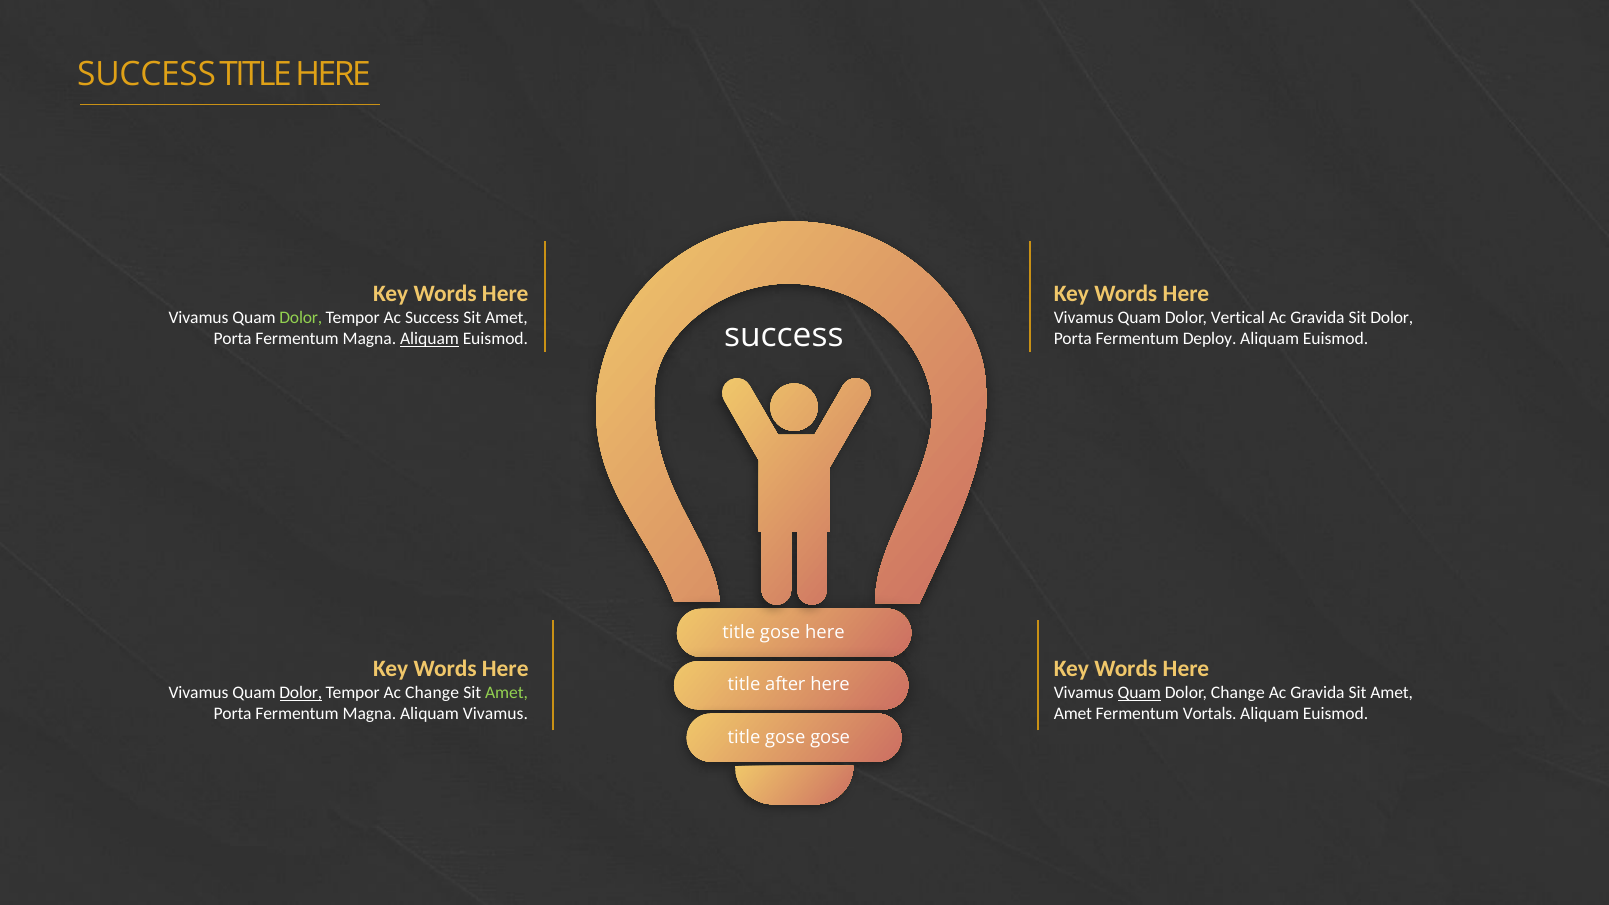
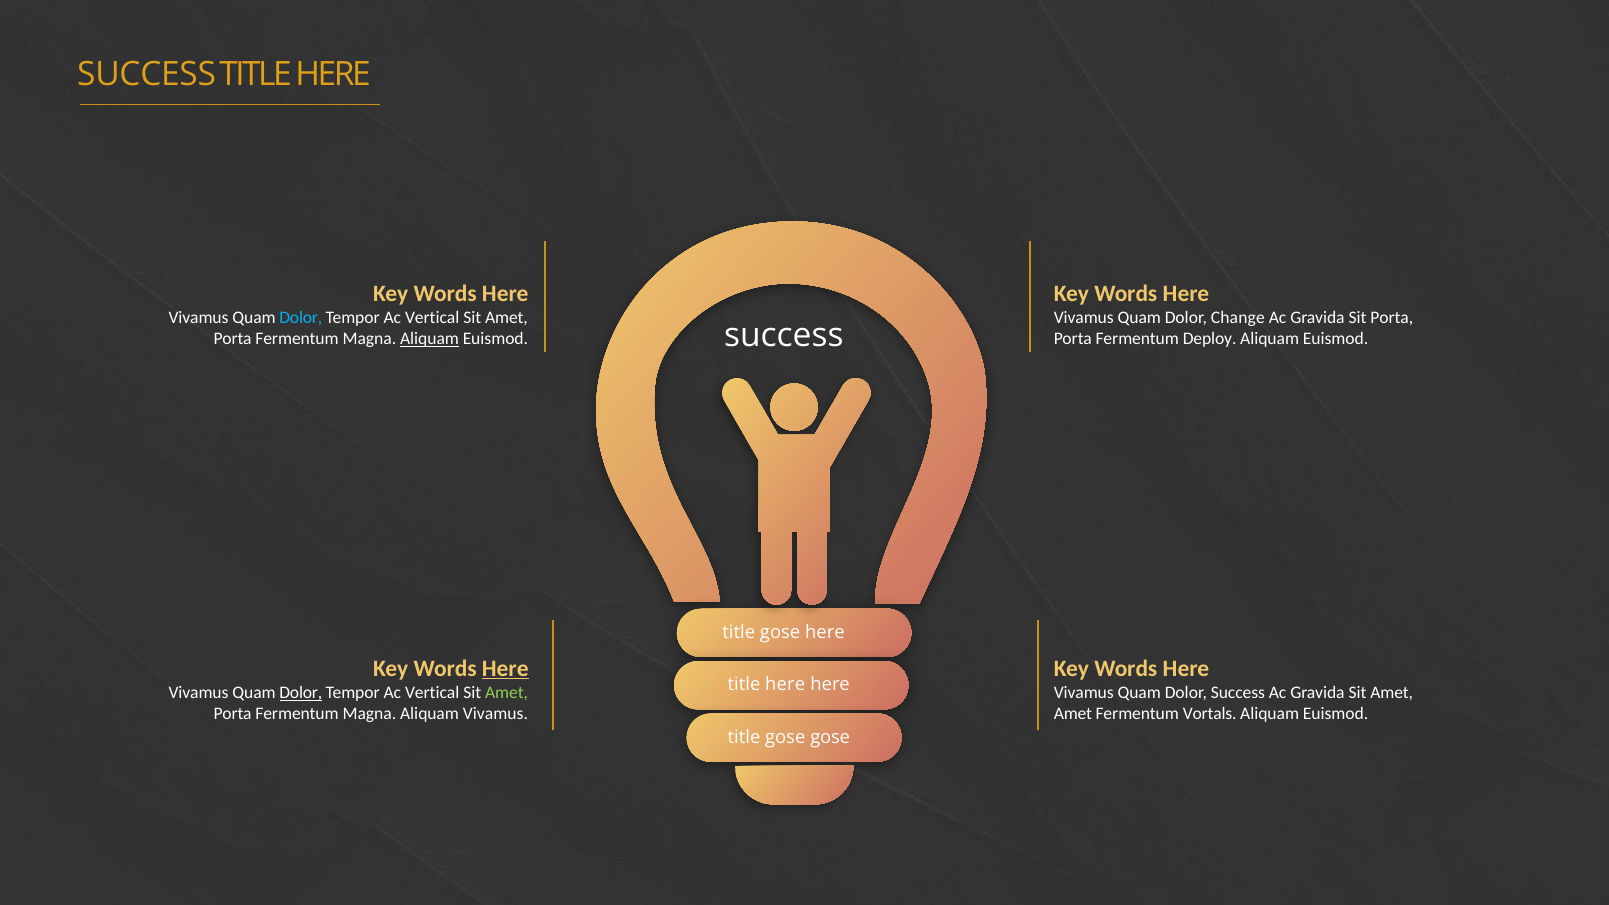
Dolor colour: light green -> light blue (301, 318)
Success: Success -> Vertical (432, 318)
Vertical: Vertical -> Change (1238, 318)
Sit Dolor: Dolor -> Porta (1392, 318)
Here underline: none -> present (505, 669)
after: after -> here (785, 685)
Change: Change -> Vertical (432, 693)
Quam underline: present -> none (1139, 693)
Dolor Change: Change -> Success (1238, 693)
